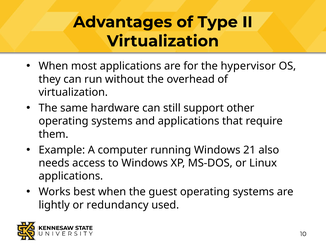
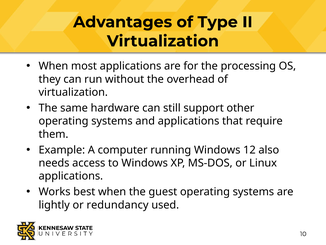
hypervisor: hypervisor -> processing (248, 66)
21: 21 -> 12 (249, 150)
